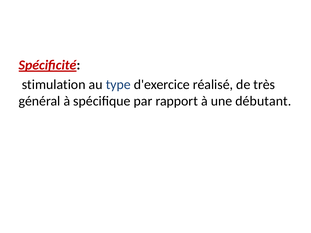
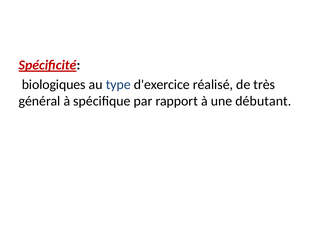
stimulation: stimulation -> biologiques (54, 85)
